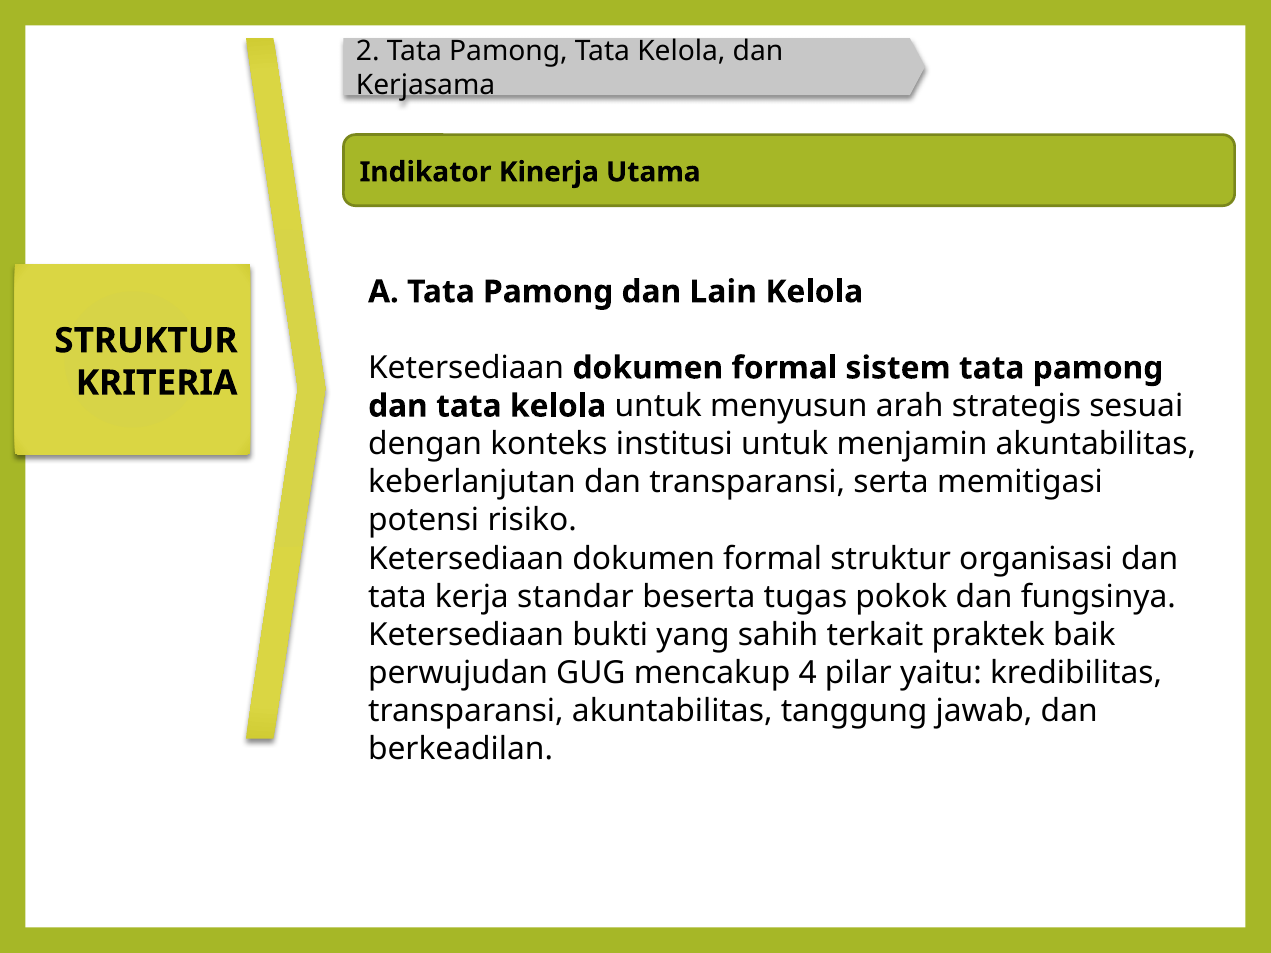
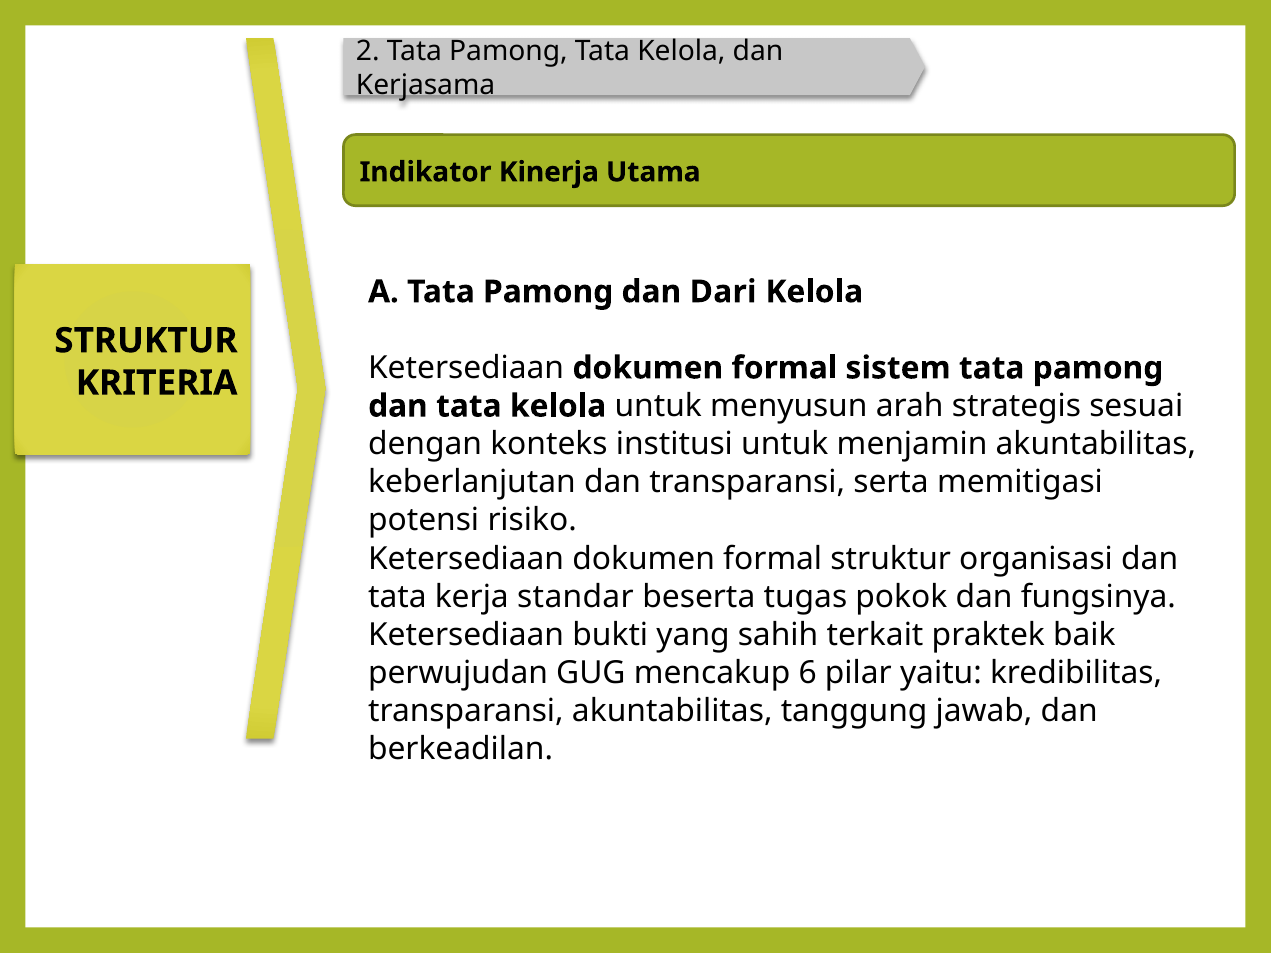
Lain: Lain -> Dari (723, 292)
4: 4 -> 6 (808, 673)
